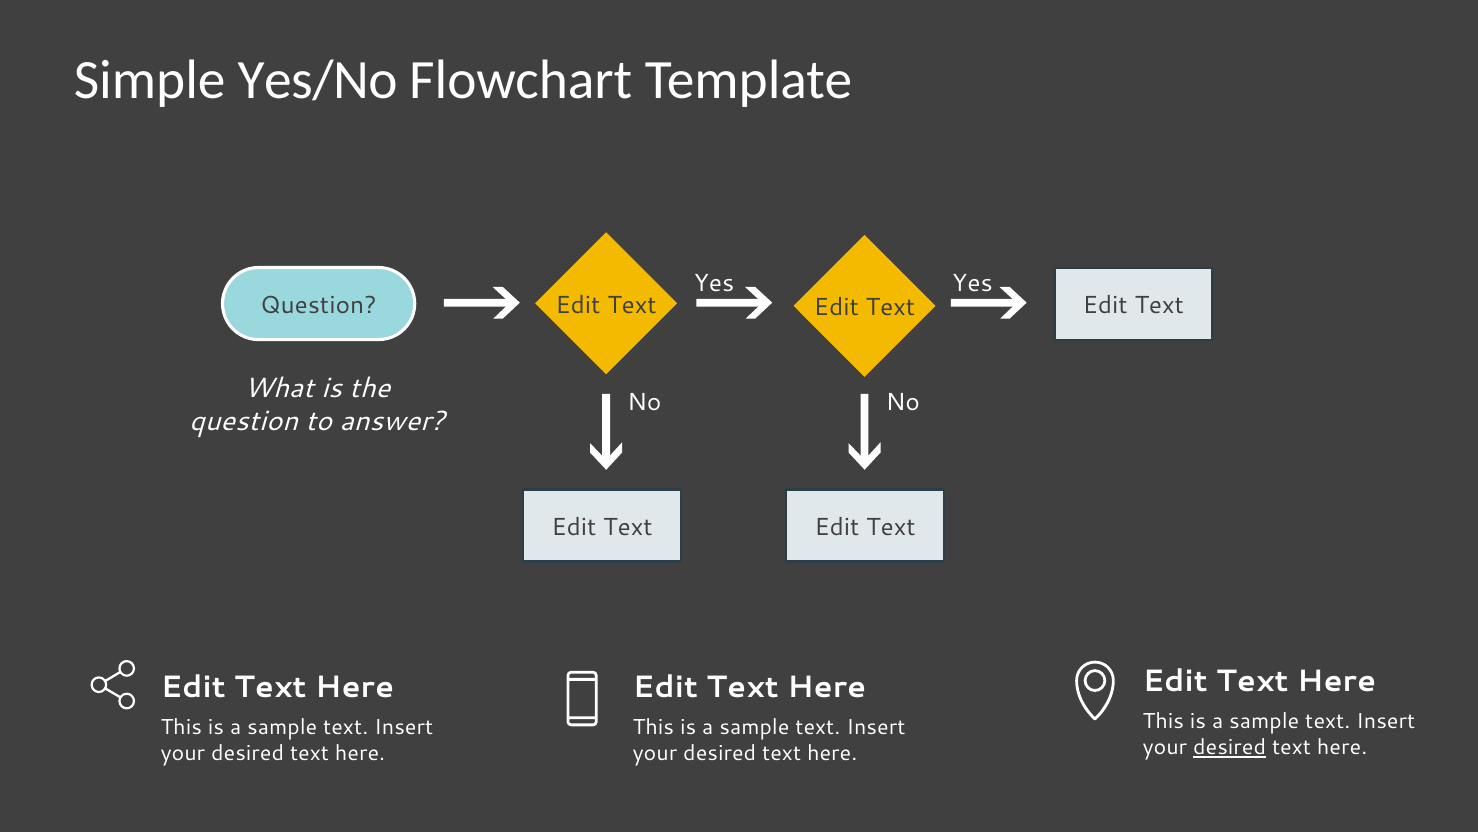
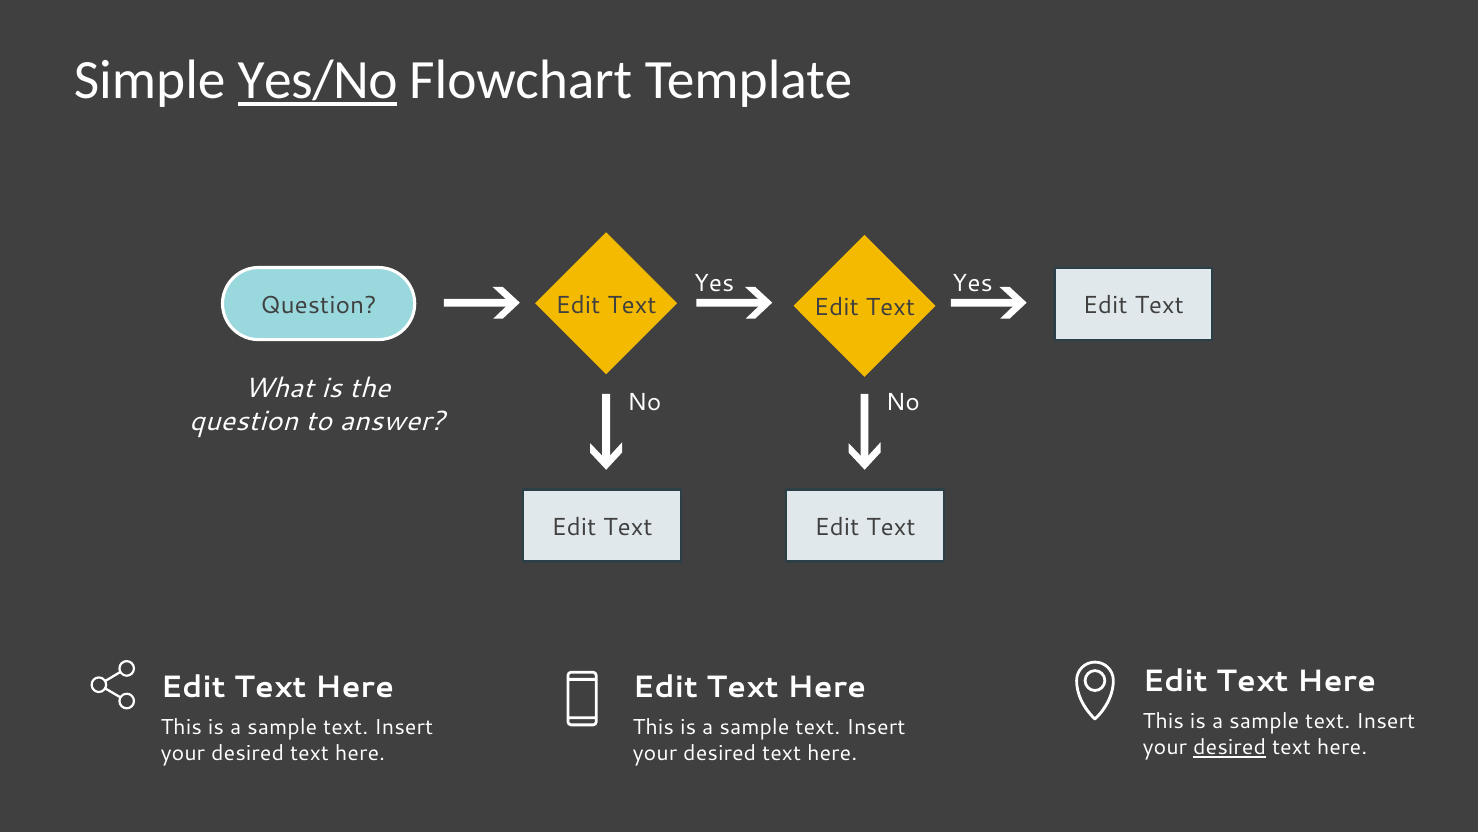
Yes/No underline: none -> present (318, 80)
